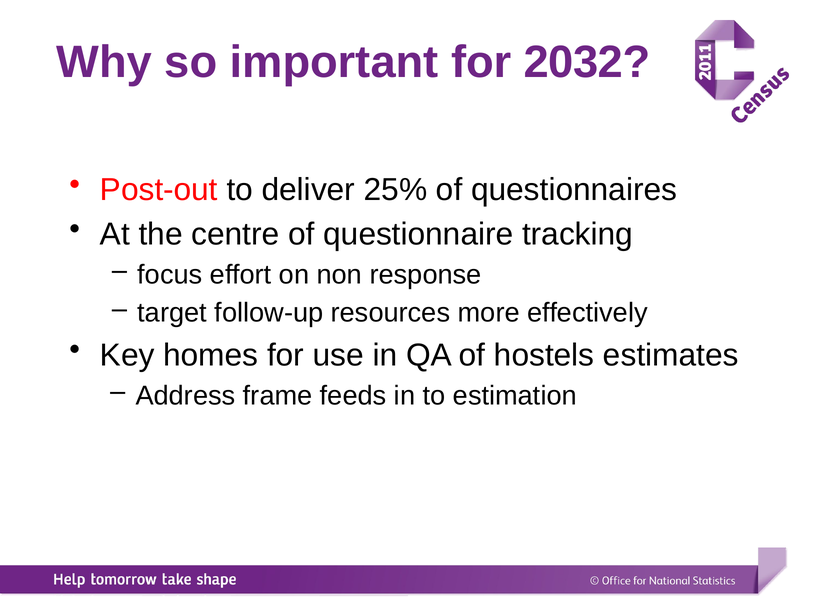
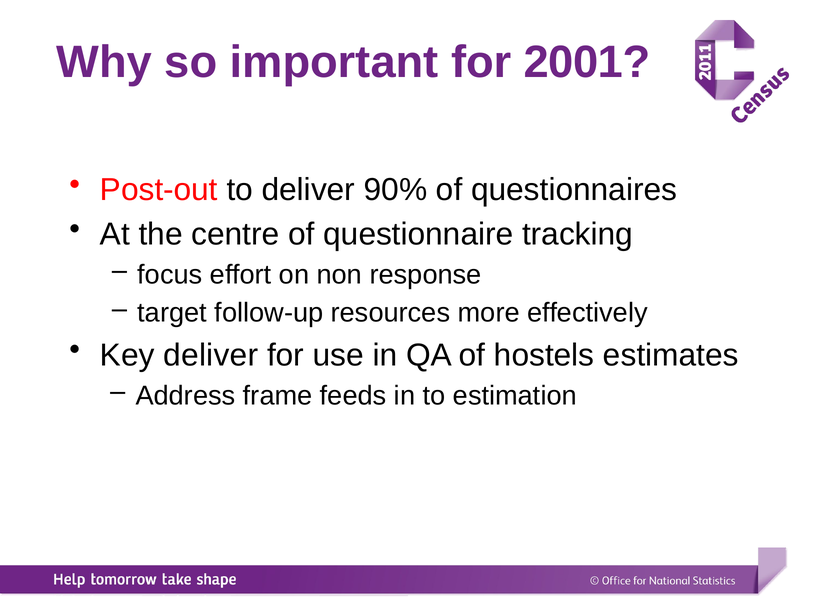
2032: 2032 -> 2001 (587, 62)
25%: 25% -> 90% (396, 190)
Key homes: homes -> deliver (211, 355)
